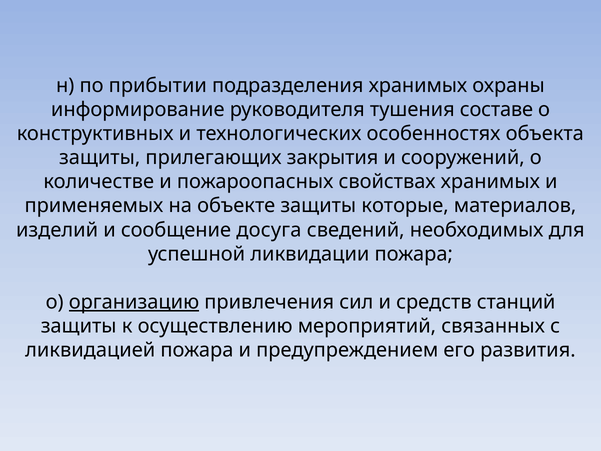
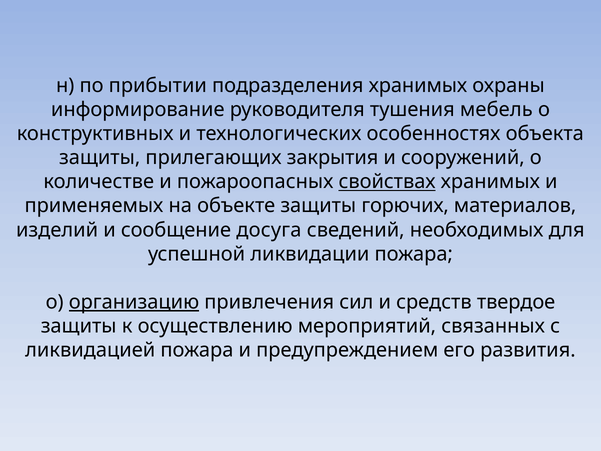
составе: составе -> мебель (496, 110)
свойствах underline: none -> present (387, 182)
которые: которые -> горючих (405, 206)
станций: станций -> твердое (516, 302)
